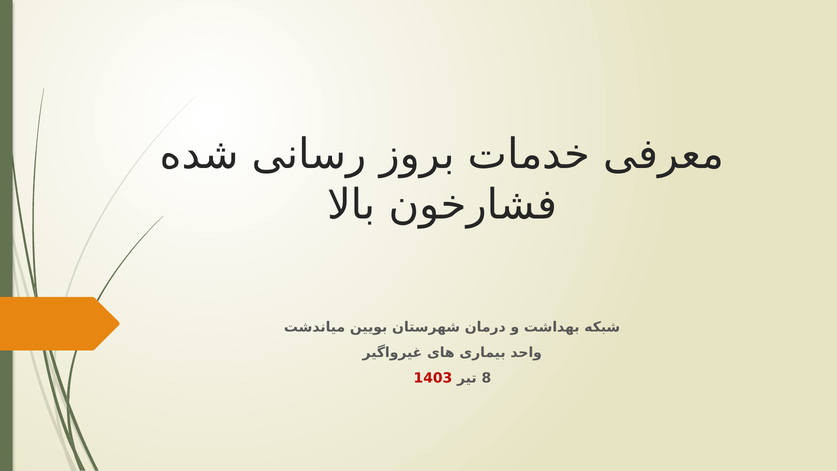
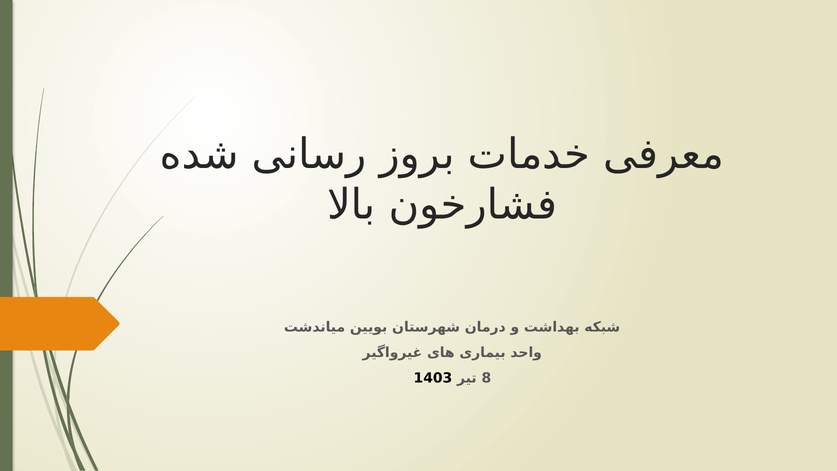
1403 colour: red -> black (433, 378)
